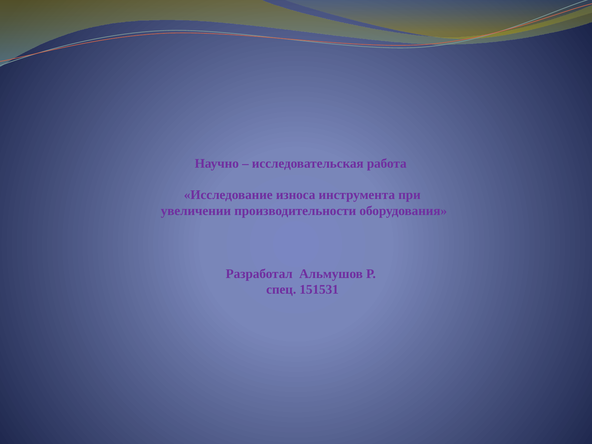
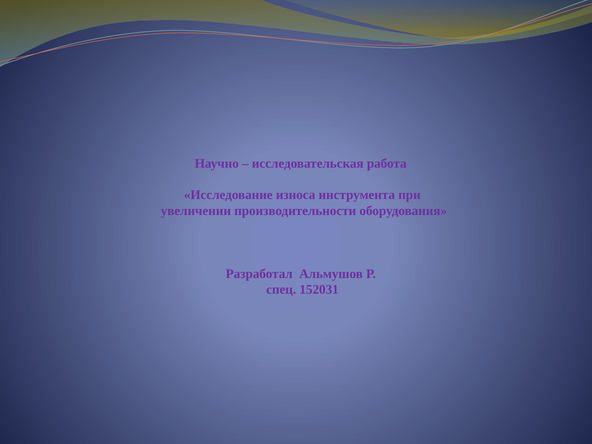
151531: 151531 -> 152031 (319, 290)
